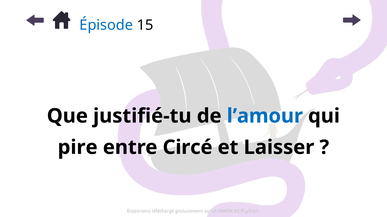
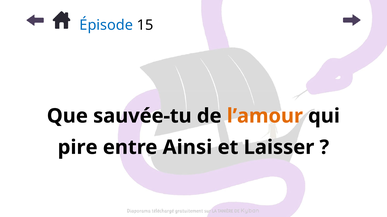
justifié-tu: justifié-tu -> sauvée-tu (142, 116)
l’amour colour: blue -> orange (265, 116)
Circé: Circé -> Ainsi (187, 148)
